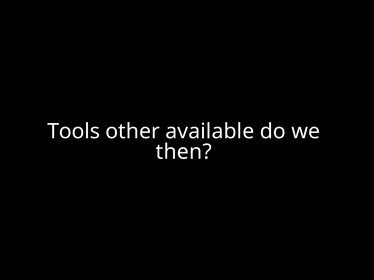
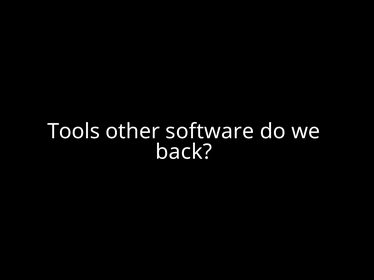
available: available -> software (210, 132)
then: then -> back (184, 152)
